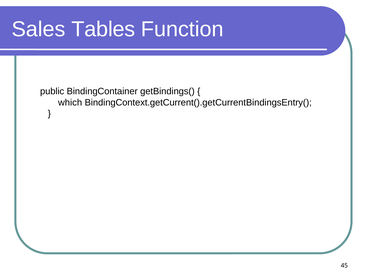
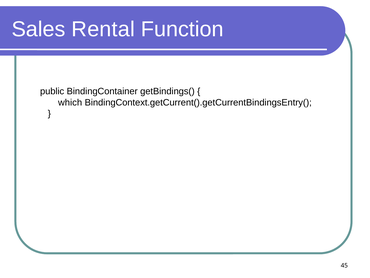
Tables: Tables -> Rental (103, 29)
